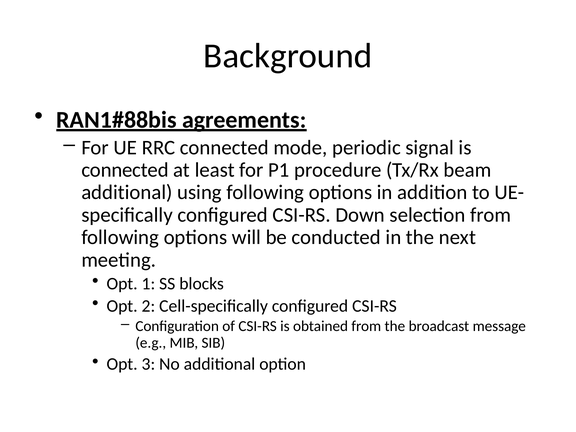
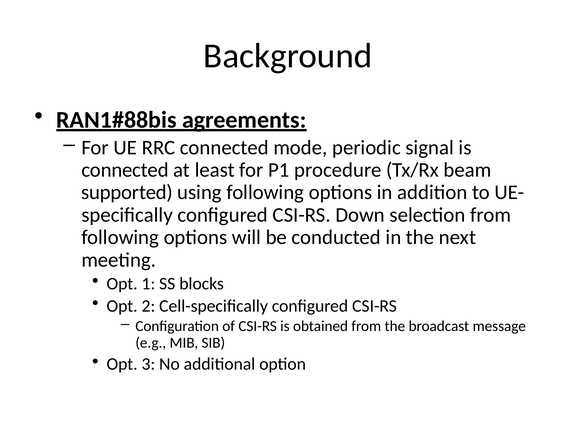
additional: additional -> supported (127, 192)
